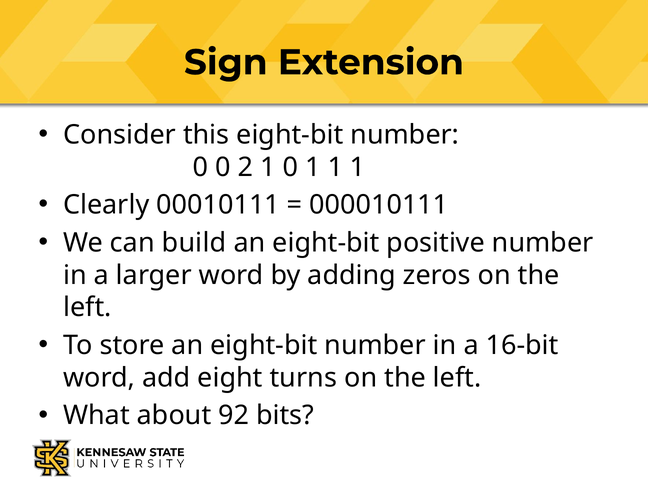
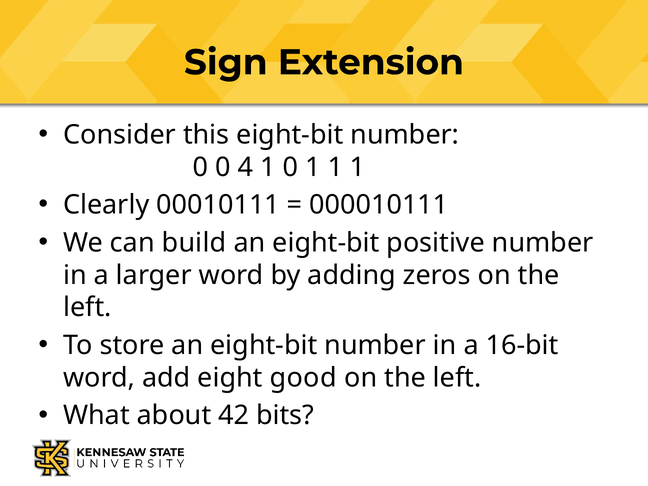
2: 2 -> 4 (245, 167)
turns: turns -> good (303, 378)
92: 92 -> 42 (234, 416)
